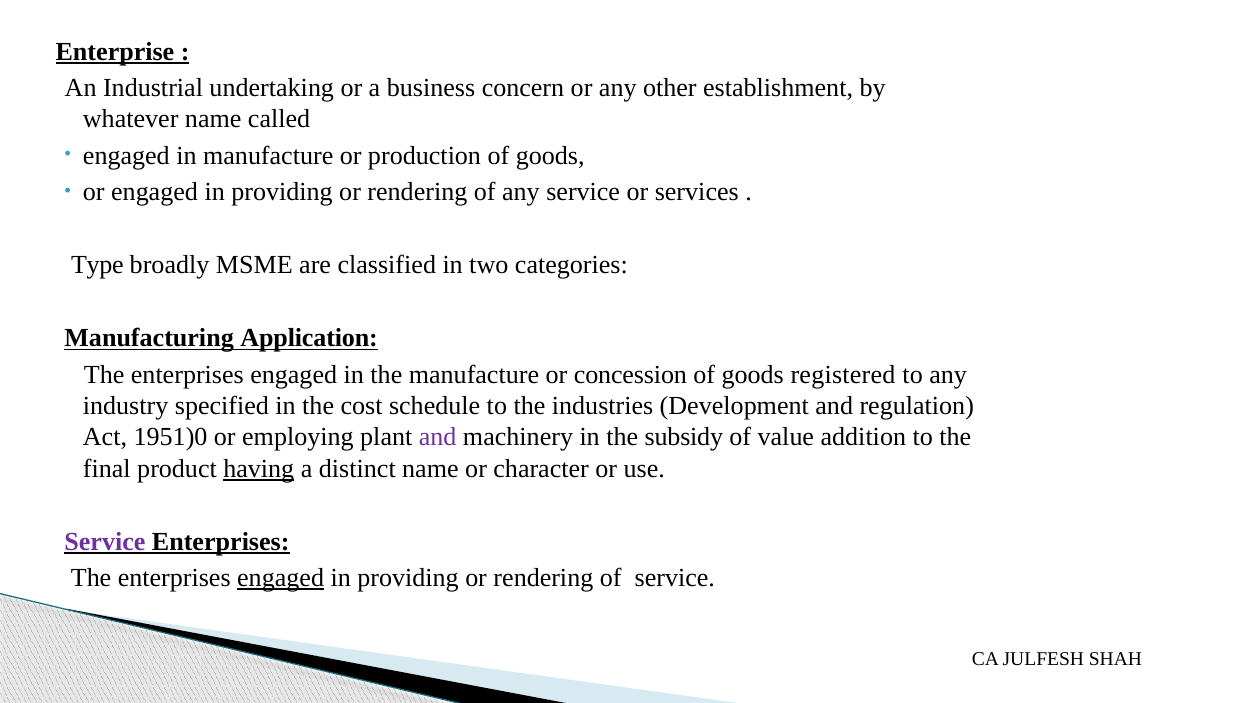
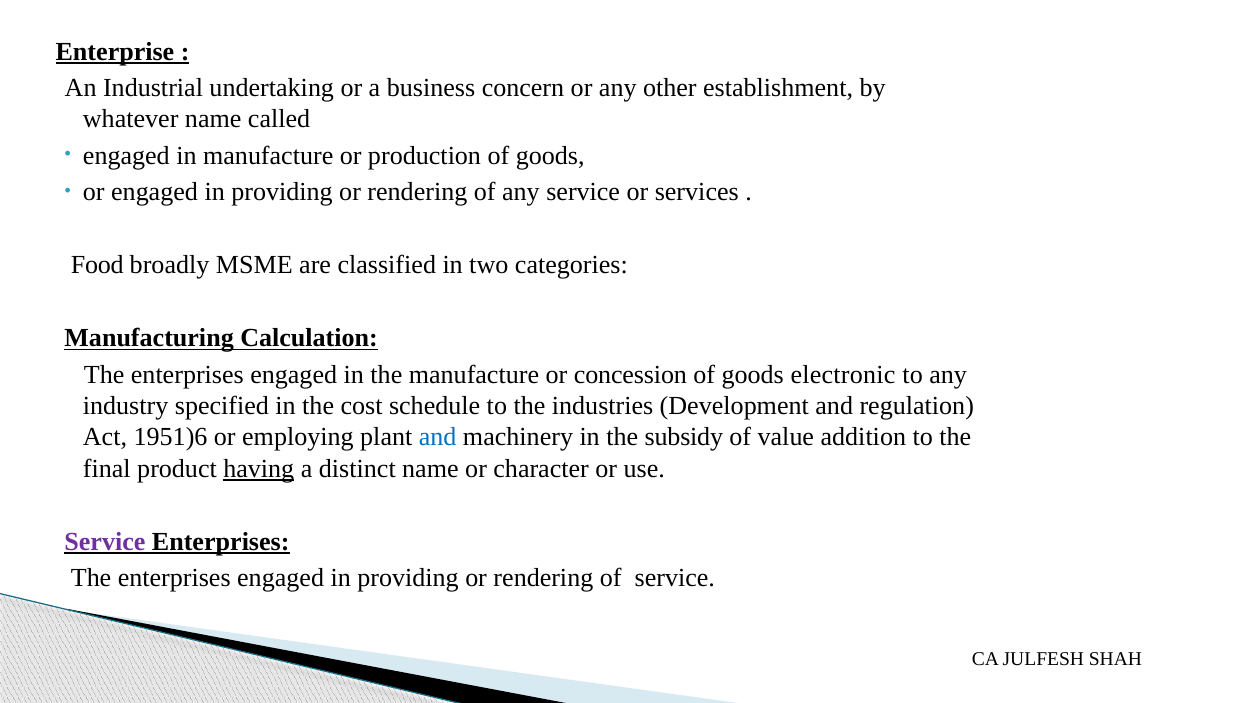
Type: Type -> Food (97, 265)
Application: Application -> Calculation (309, 338)
registered: registered -> electronic (843, 375)
1951)0: 1951)0 -> 1951)6 (171, 437)
and colour: purple -> blue (438, 437)
engaged underline: present -> none (281, 578)
